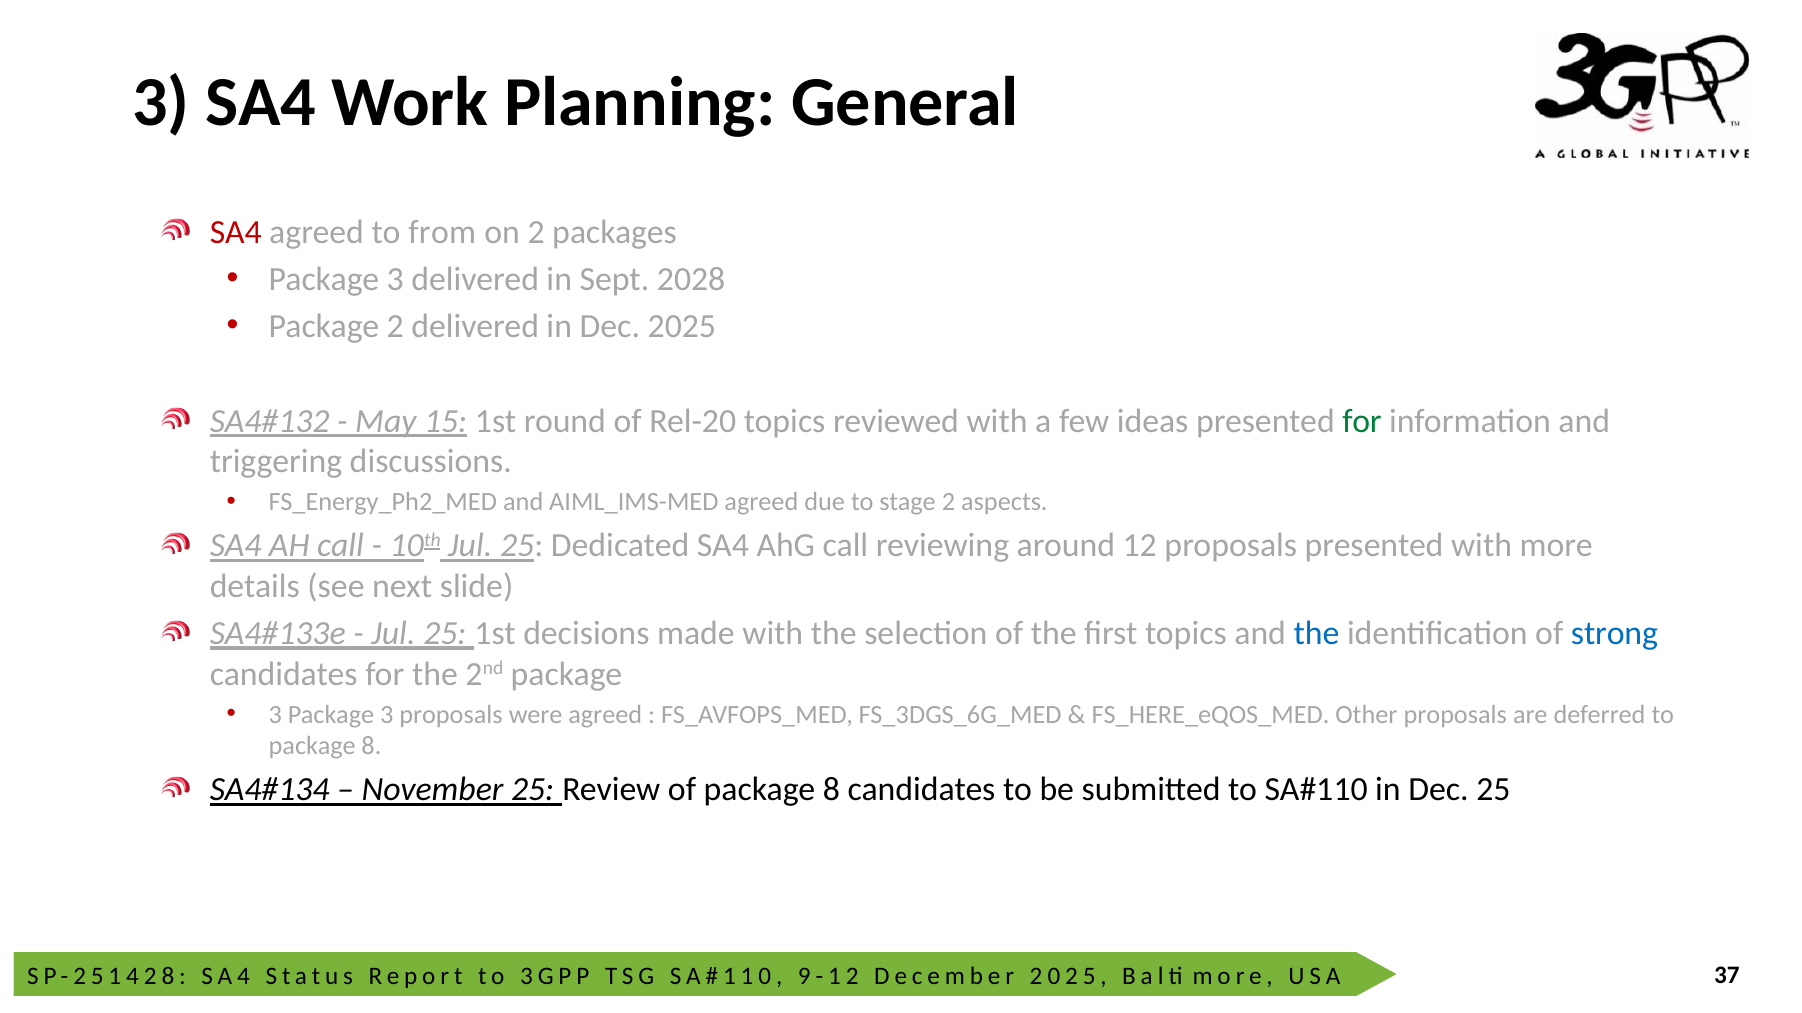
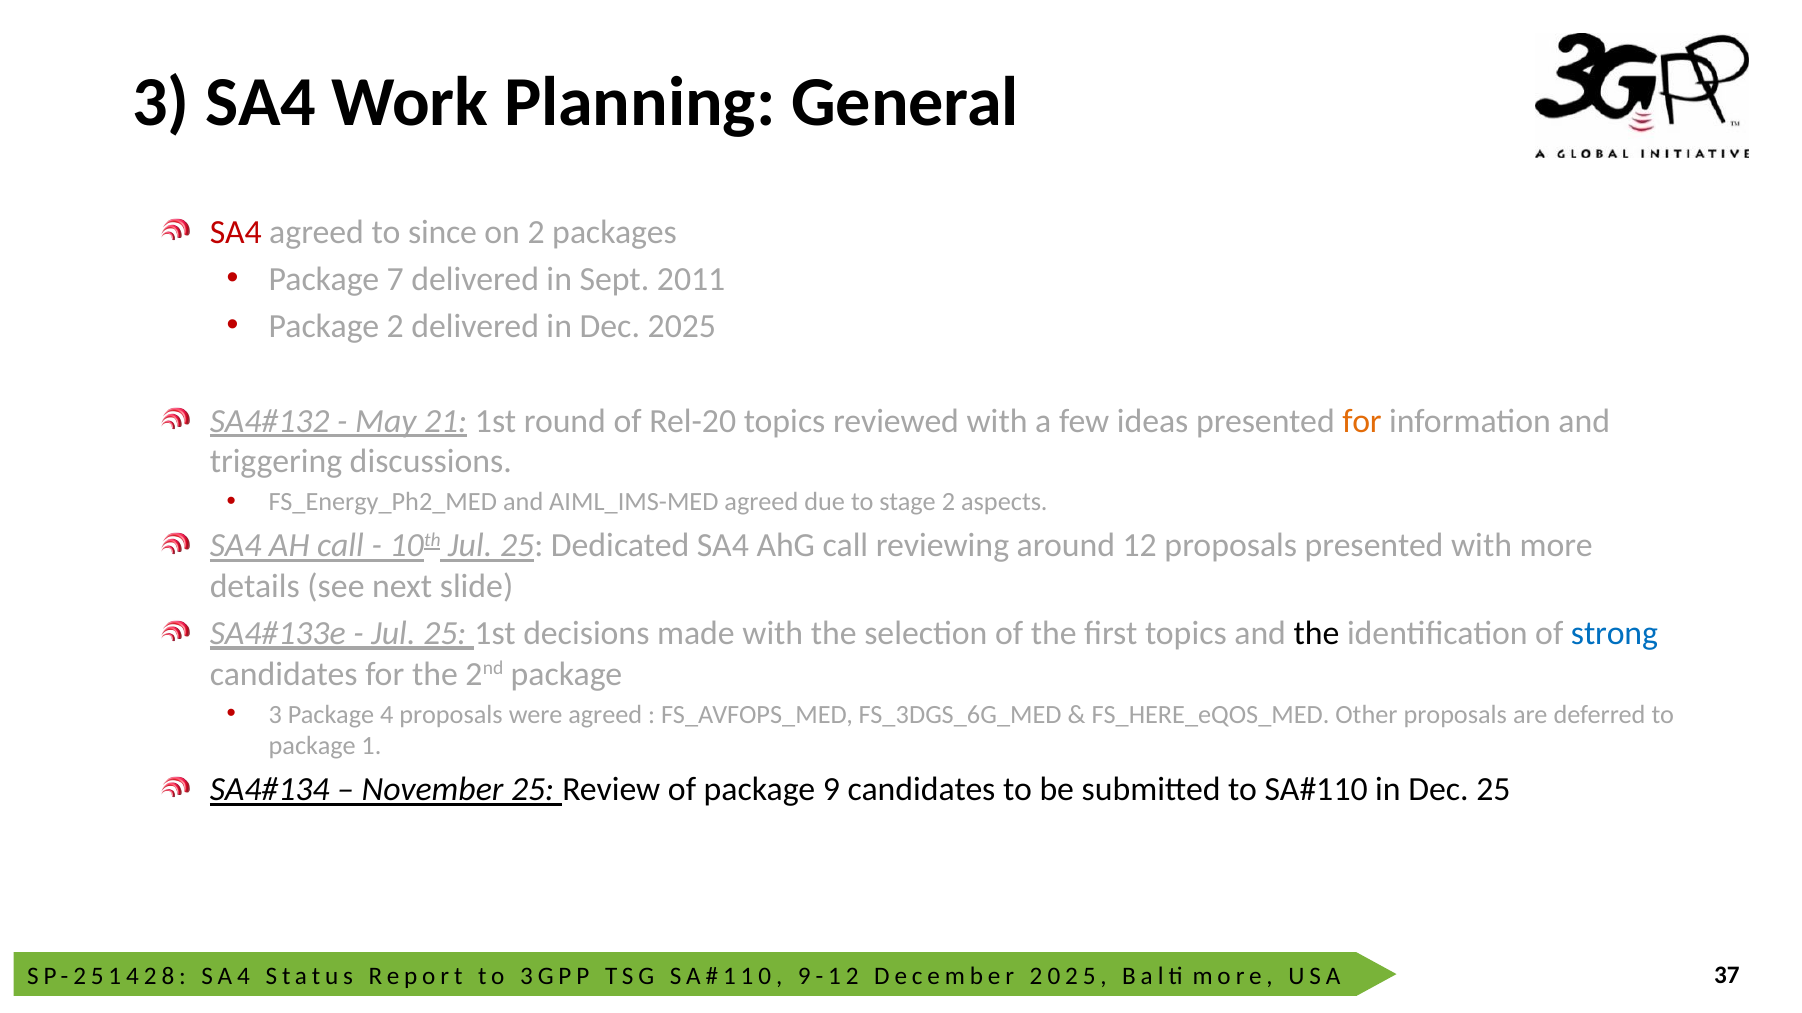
from: from -> since (442, 232)
3: 3 -> 7 (395, 279)
2028: 2028 -> 2011 (691, 279)
15: 15 -> 21 (446, 421)
for colour: green -> orange (1362, 421)
the colour: blue -> black (1317, 634)
3 Package 3: 3 -> 4 (387, 715)
8: 8 -> 1 (371, 747)
of package 8: 8 -> 9 (831, 790)
